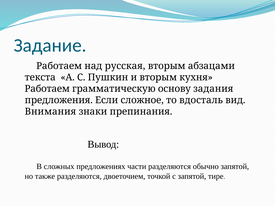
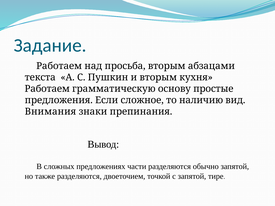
русская: русская -> просьба (125, 66)
задания: задания -> простые (213, 89)
вдосталь: вдосталь -> наличию (201, 100)
